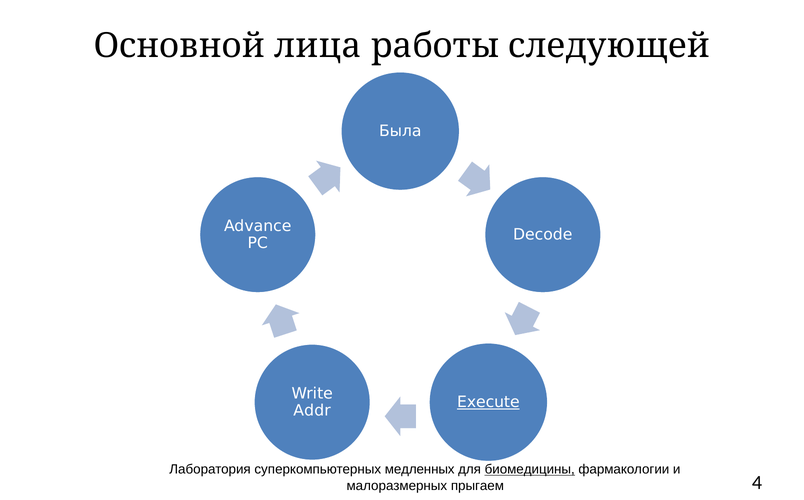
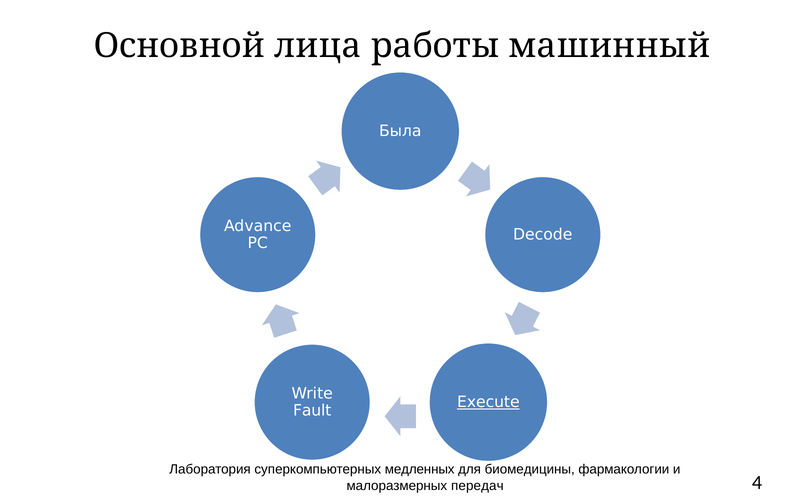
следующей: следующей -> машинный (609, 46)
Addr: Addr -> Fault (312, 411)
биомедицины underline: present -> none (530, 470)
прыгаем: прыгаем -> передач (477, 486)
